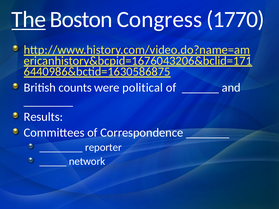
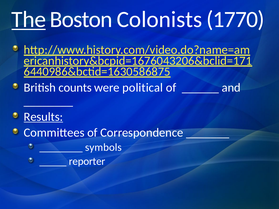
Congress: Congress -> Colonists (159, 19)
Results underline: none -> present (43, 117)
reporter: reporter -> symbols (103, 148)
network: network -> reporter (87, 161)
